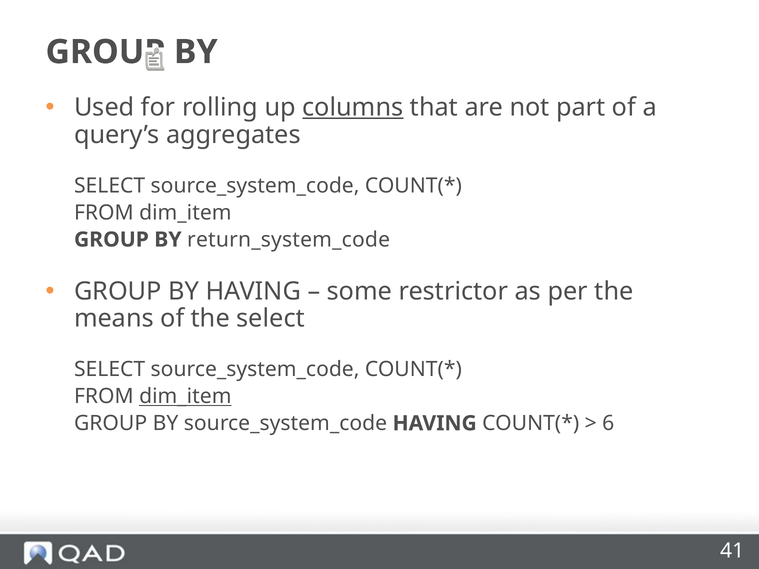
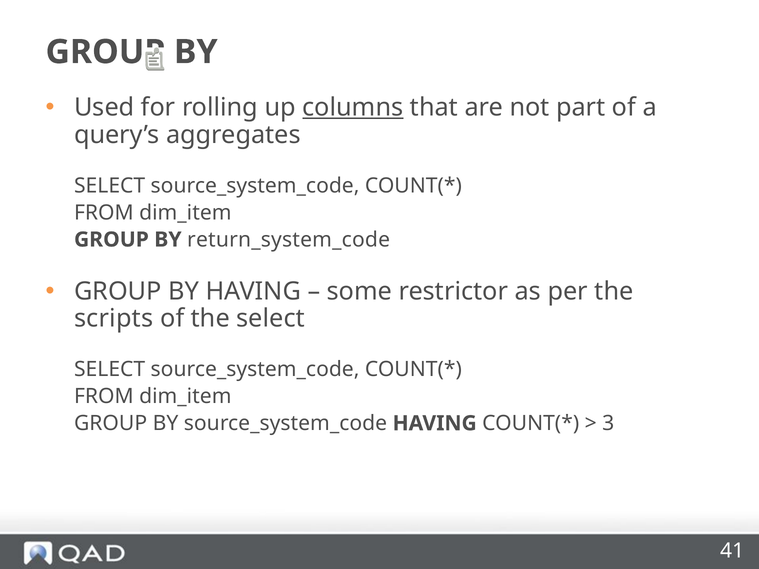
means: means -> scripts (114, 319)
dim_item underline: present -> none (185, 397)
6: 6 -> 3 (608, 423)
